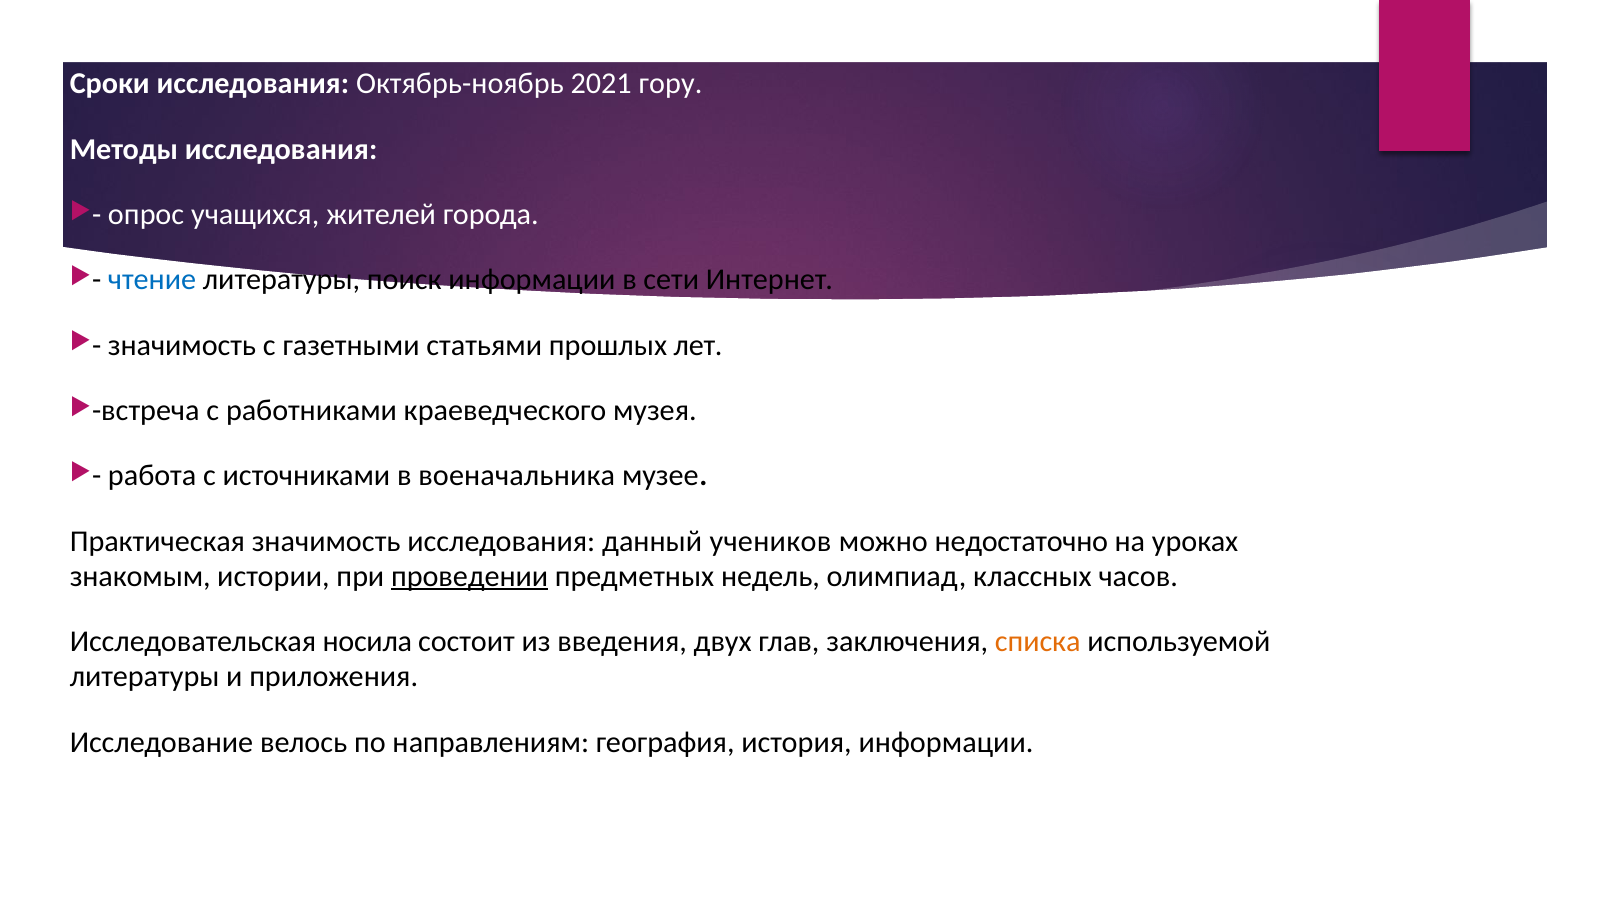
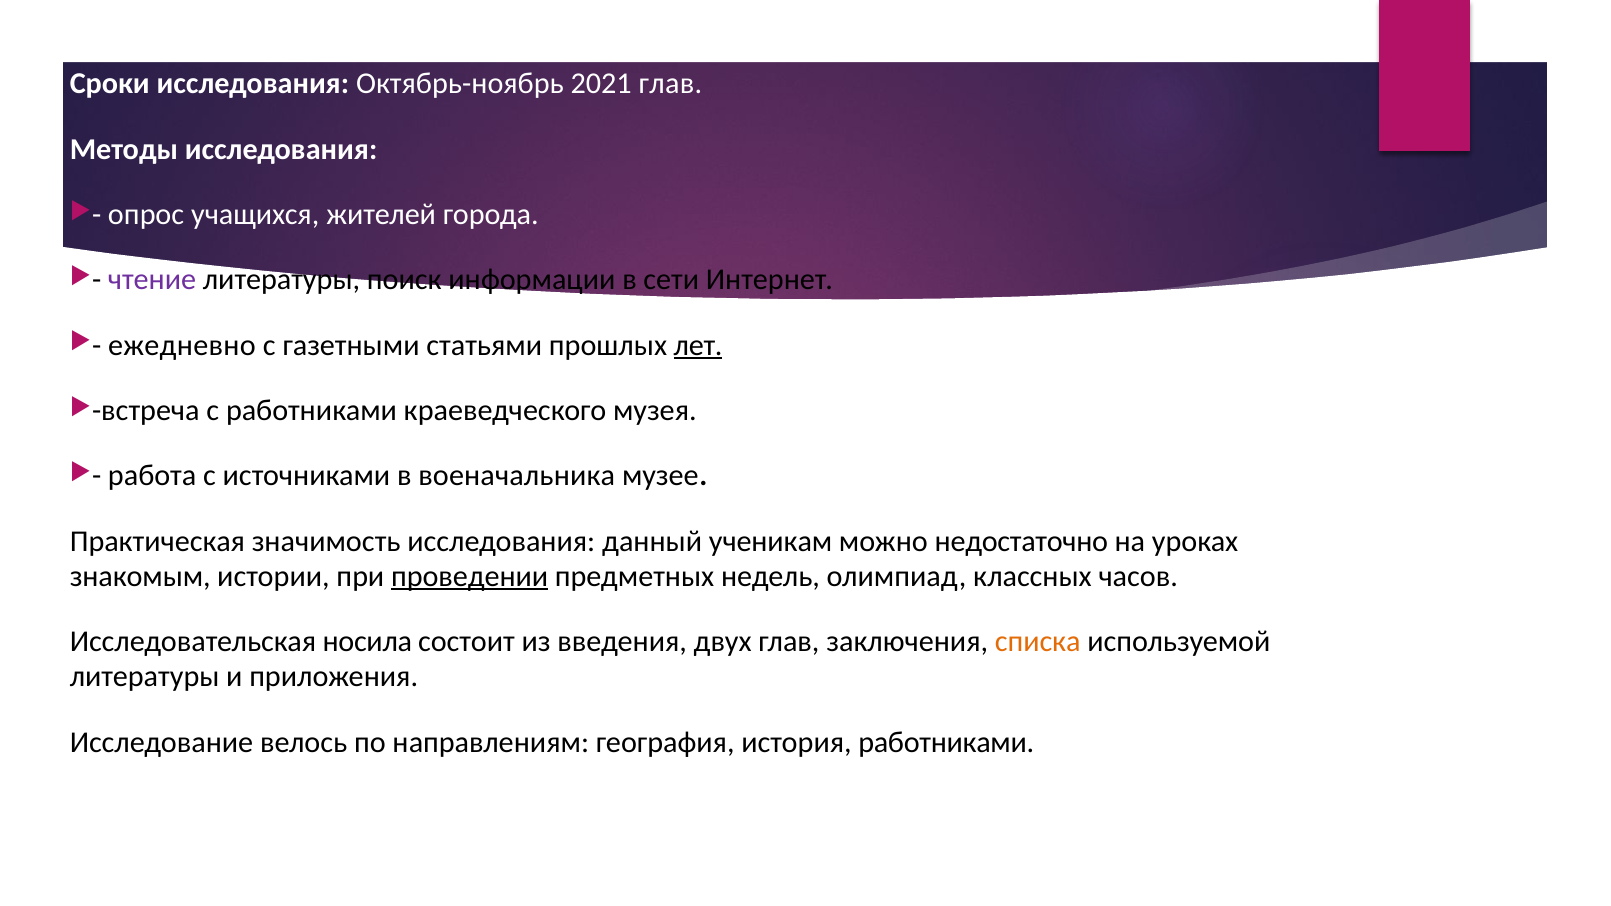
2021 гору: гору -> глав (670, 84)
чтение colour: blue -> purple (152, 280)
значимость: значимость -> ежедневно (182, 345)
лет underline: none -> present (698, 345)
учеников: учеников -> ученикам (771, 541)
история информации: информации -> работниками (946, 742)
